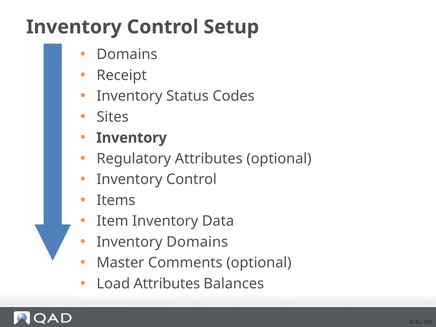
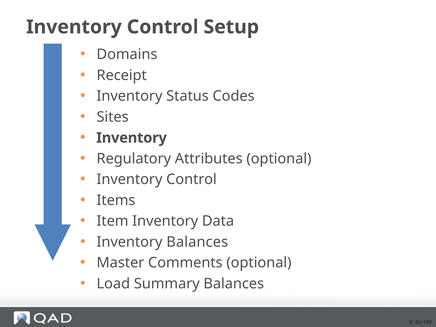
Inventory Domains: Domains -> Balances (197, 242)
Load Attributes: Attributes -> Summary (167, 284)
